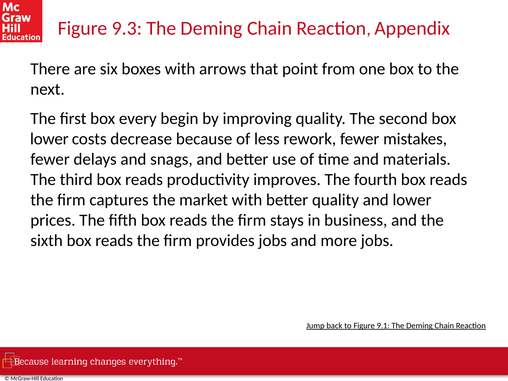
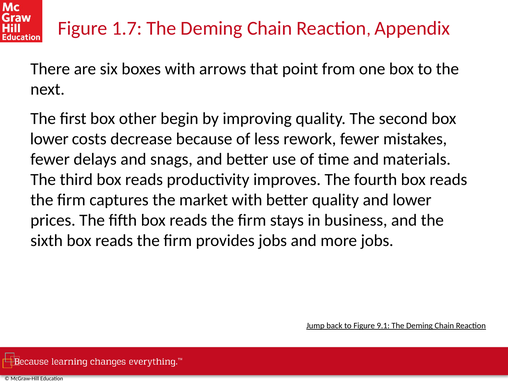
9.3: 9.3 -> 1.7 (127, 28)
every: every -> other (138, 119)
